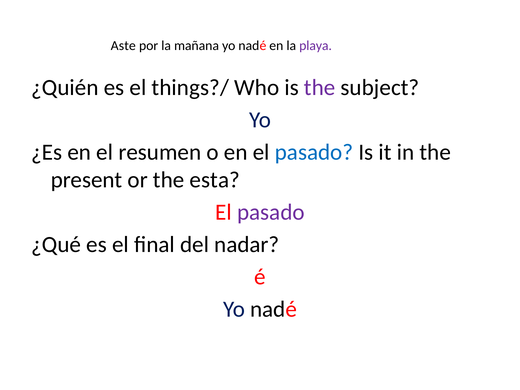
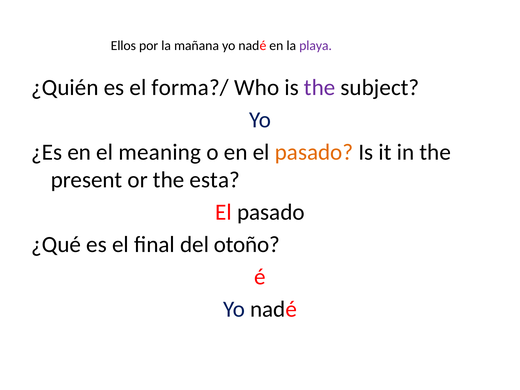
Aste: Aste -> Ellos (123, 46)
things?/: things?/ -> forma?/ (190, 87)
resumen: resumen -> meaning (160, 152)
pasado colour: blue -> orange (314, 152)
pasado colour: purple -> black (271, 212)
nadar: nadar -> otoño (247, 245)
